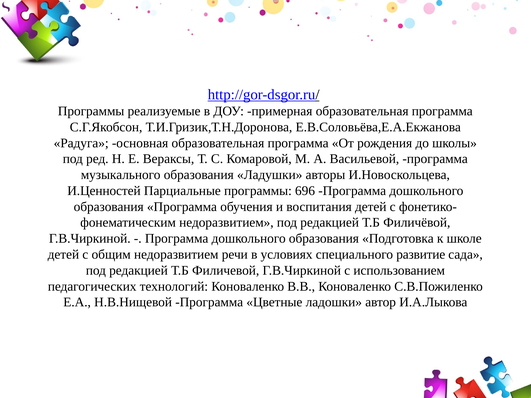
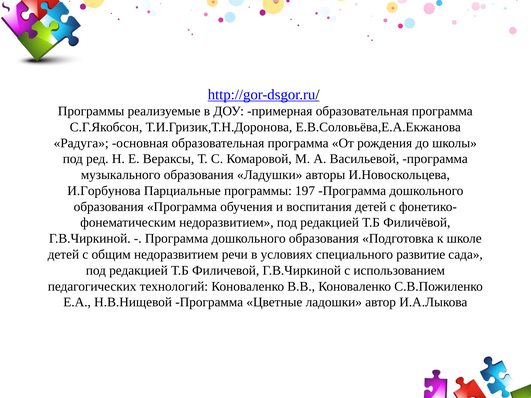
И.Ценностей: И.Ценностей -> И.Горбунова (104, 191)
696: 696 -> 197 (305, 191)
